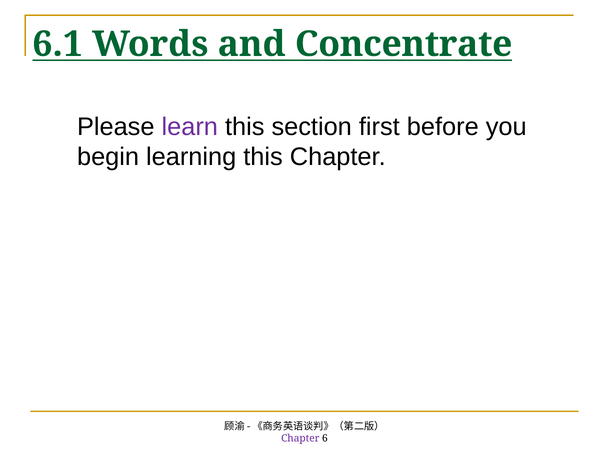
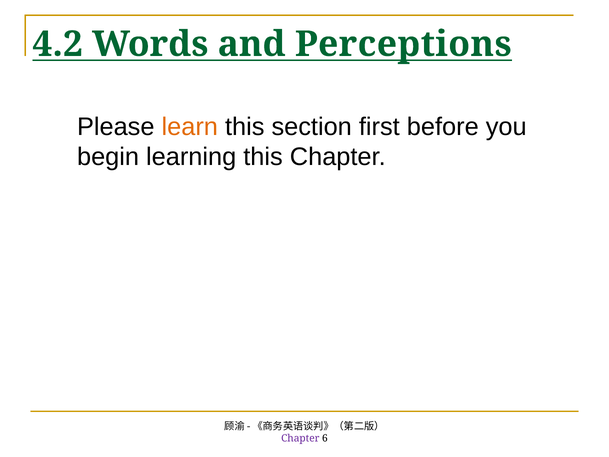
6.1: 6.1 -> 4.2 (58, 44)
Concentrate: Concentrate -> Perceptions (403, 44)
learn colour: purple -> orange (190, 127)
